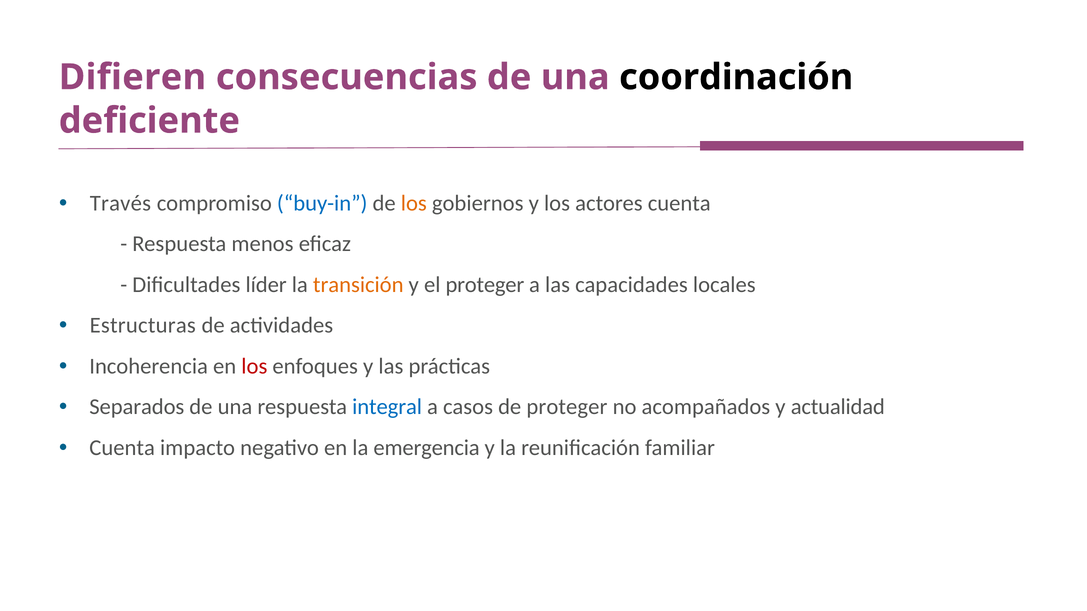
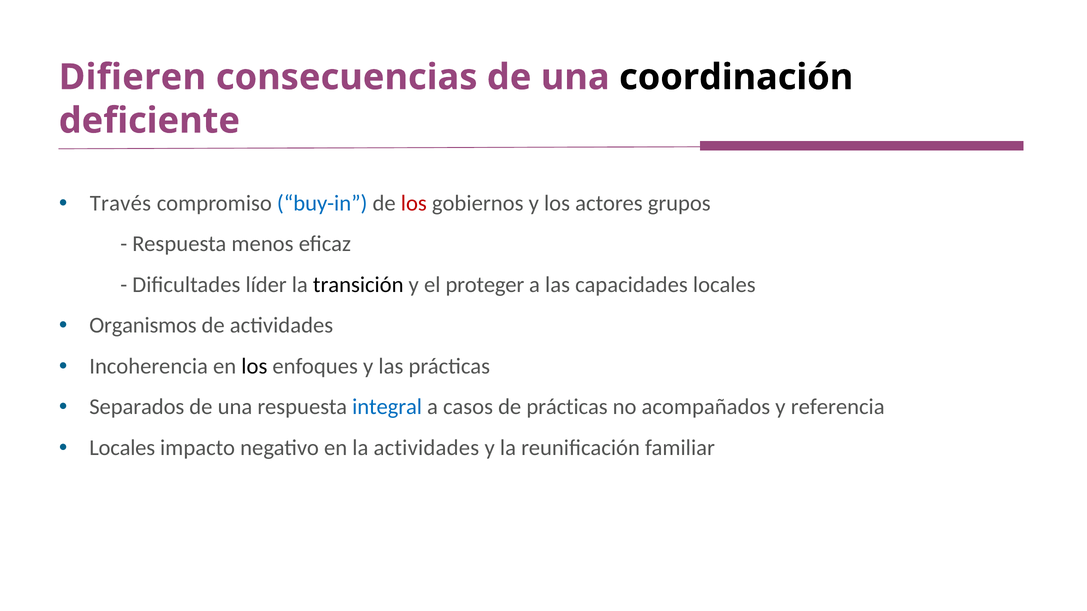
los colour: orange -> red (414, 203)
actores cuenta: cuenta -> grupos (679, 203)
transición colour: orange -> black (358, 285)
Estructuras: Estructuras -> Organismos (143, 326)
los colour: red -> black (254, 366)
de proteger: proteger -> prácticas (567, 407)
actualidad: actualidad -> referencia (838, 407)
Cuenta: Cuenta -> Locales (122, 448)
la emergencia: emergencia -> actividades (426, 448)
